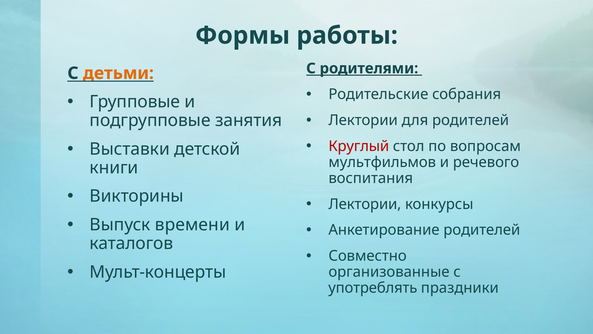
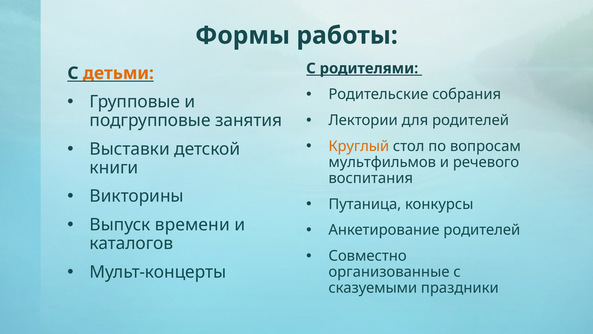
Круглый colour: red -> orange (359, 146)
Лектории: Лектории -> Путаница (365, 204)
употреблять: употреблять -> сказуемыми (373, 288)
